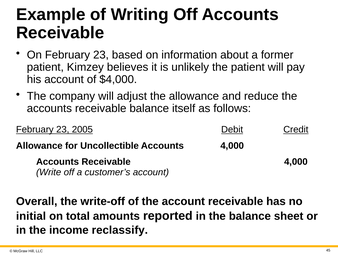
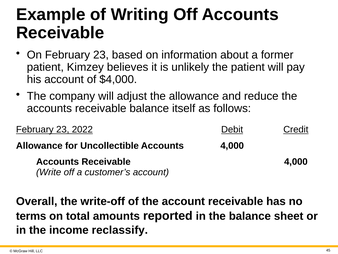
2005: 2005 -> 2022 (82, 129)
initial: initial -> terms (31, 216)
